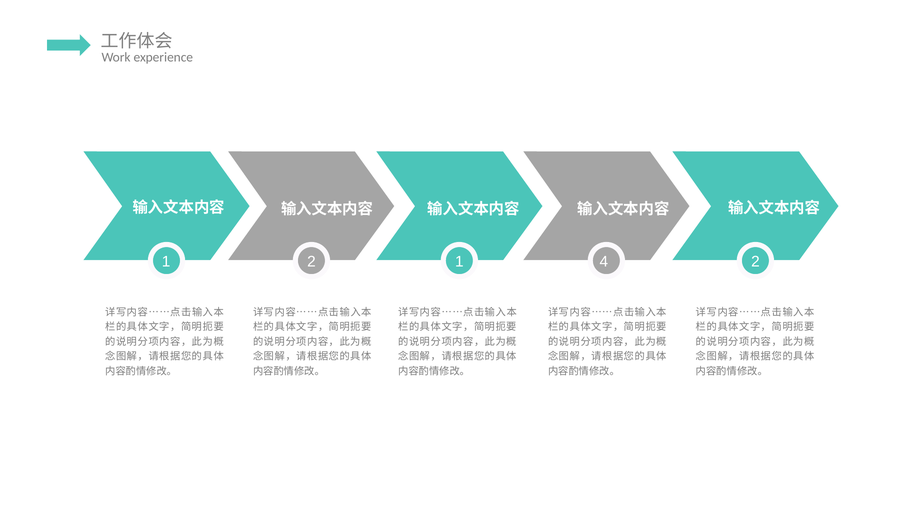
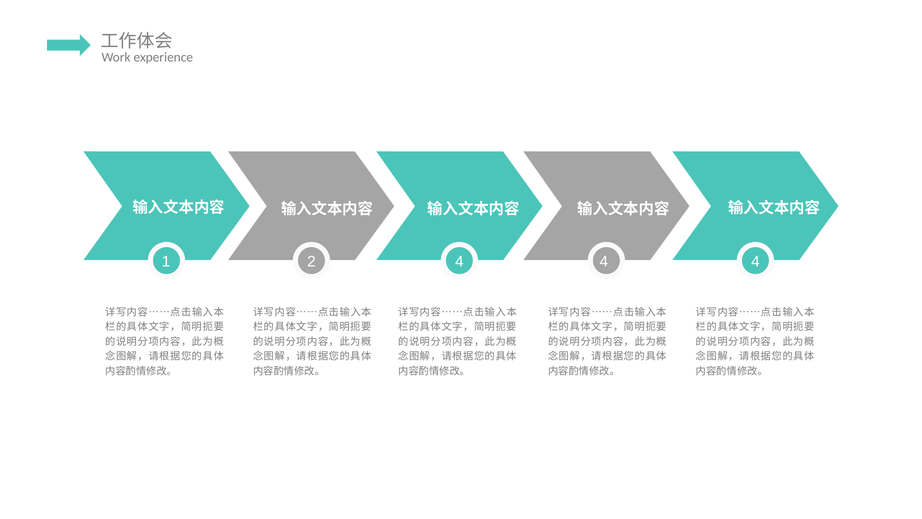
2 1: 1 -> 4 (459, 262)
2: 2 -> 4 (755, 262)
